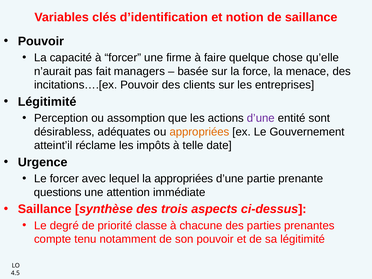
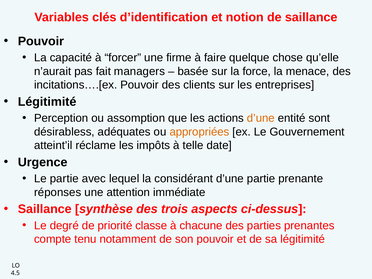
d’une colour: purple -> orange (261, 118)
Le forcer: forcer -> partie (64, 179)
la appropriées: appropriées -> considérant (184, 179)
questions: questions -> réponses (58, 192)
